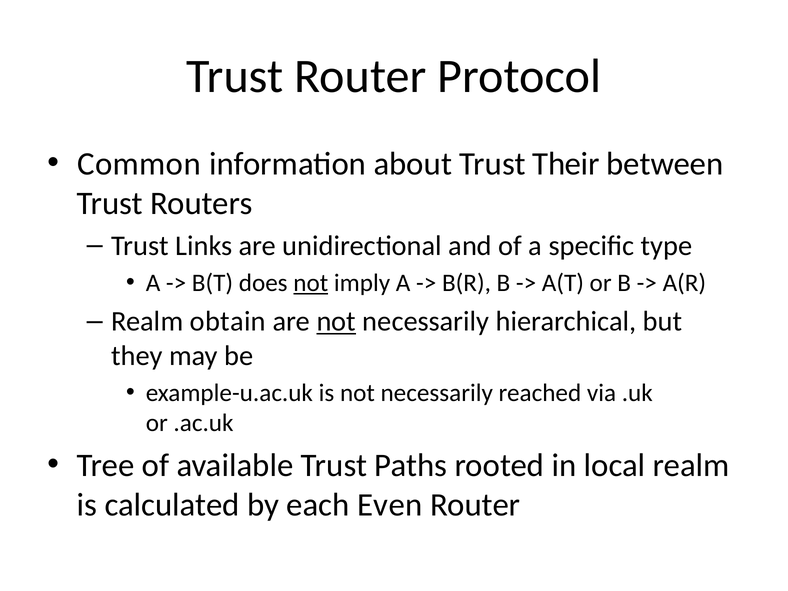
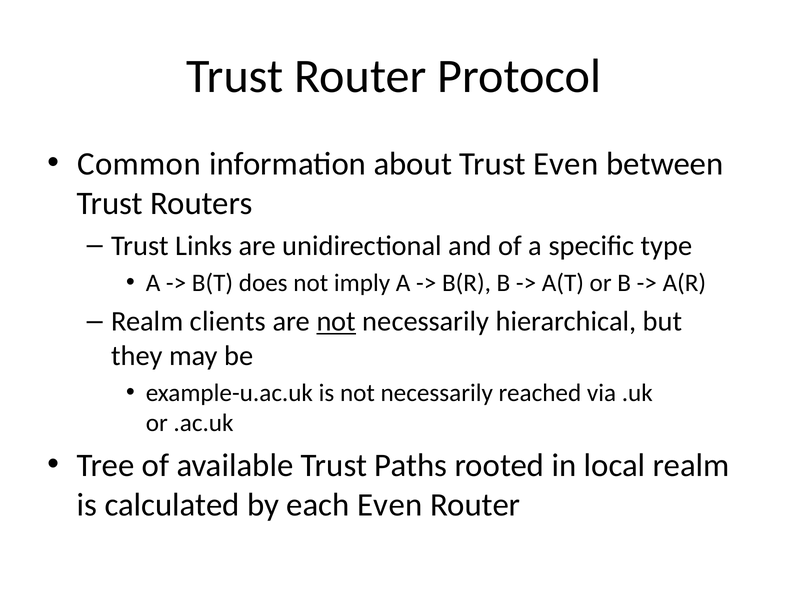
Trust Their: Their -> Even (566, 164)
not underline: present -> none (311, 283)
obtain: obtain -> clients (228, 322)
